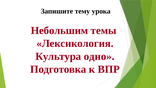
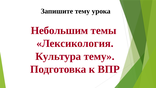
Культура одно: одно -> тему (99, 56)
